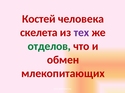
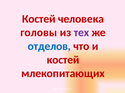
скелета: скелета -> головы (39, 33)
отделов colour: green -> blue (49, 47)
обмен: обмен -> костей (63, 60)
